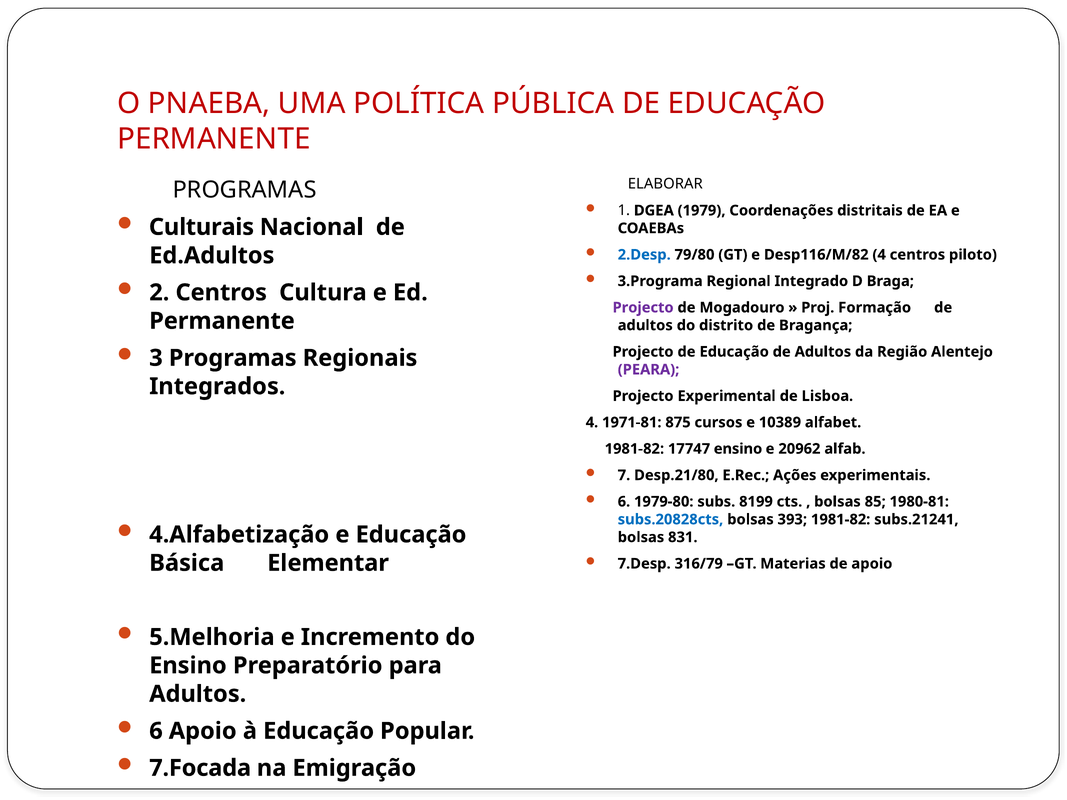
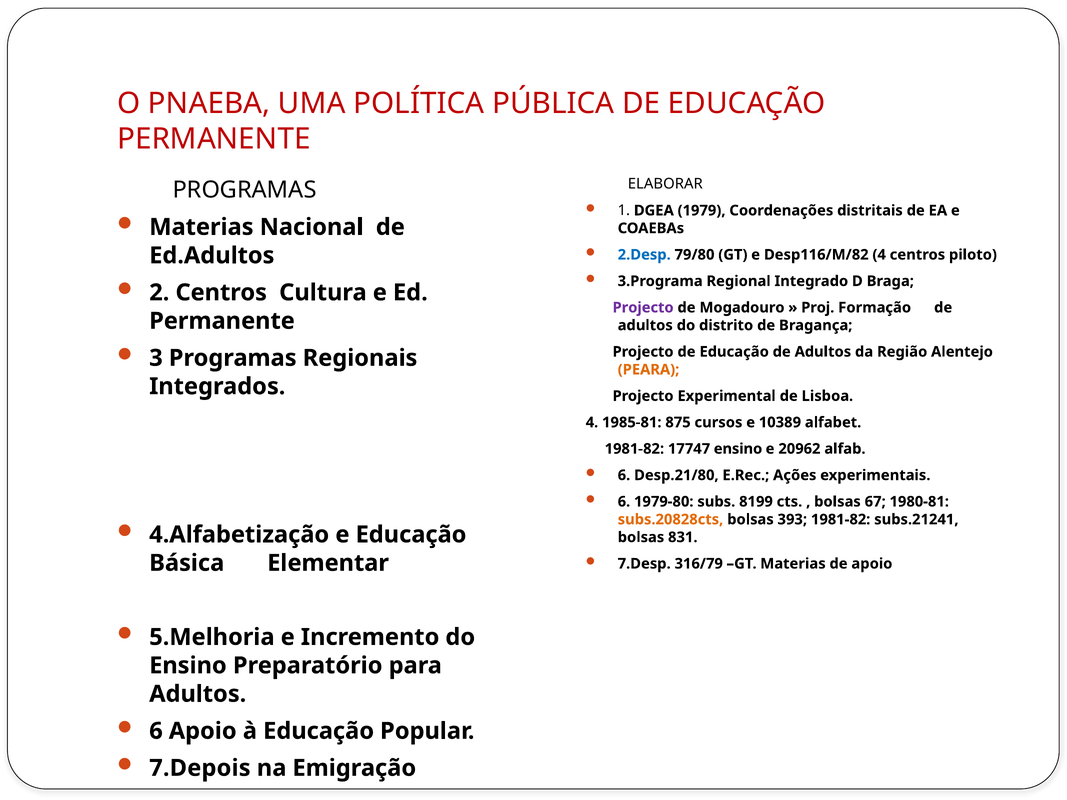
Culturais: Culturais -> Materias (201, 227)
PEARA colour: purple -> orange (649, 370)
1971-81: 1971-81 -> 1985-81 (632, 423)
7: 7 -> 6 (624, 475)
85: 85 -> 67 (875, 502)
subs.20828cts colour: blue -> orange (670, 520)
7.Focada: 7.Focada -> 7.Depois (200, 768)
